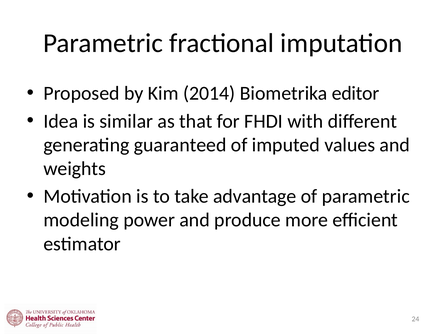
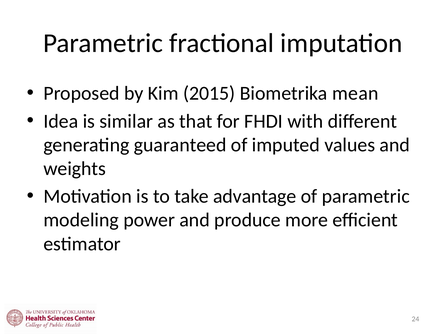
2014: 2014 -> 2015 (209, 94)
editor: editor -> mean (355, 94)
